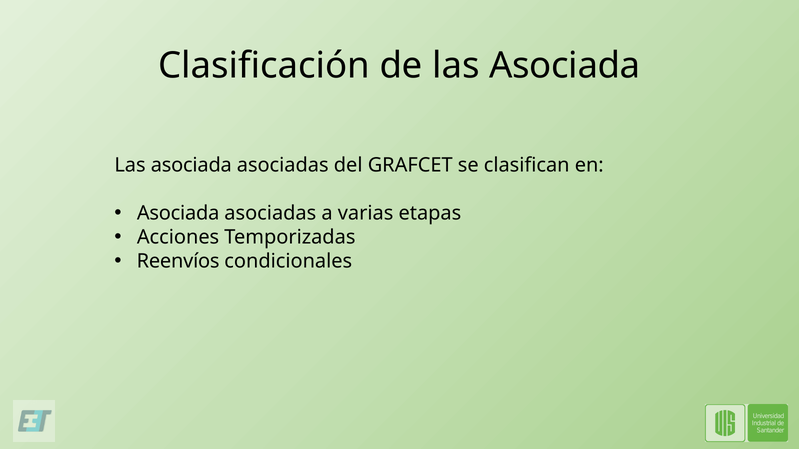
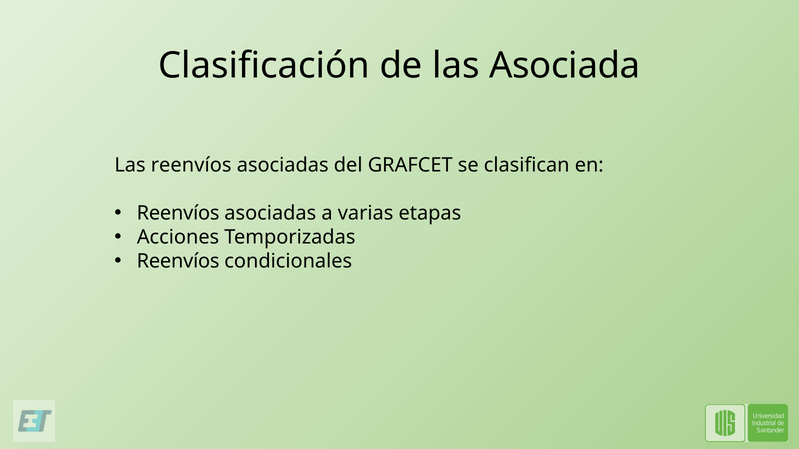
asociada: asociada -> reenvíos (191, 165)
Asociada: Asociada -> Reenvíos (178, 213)
